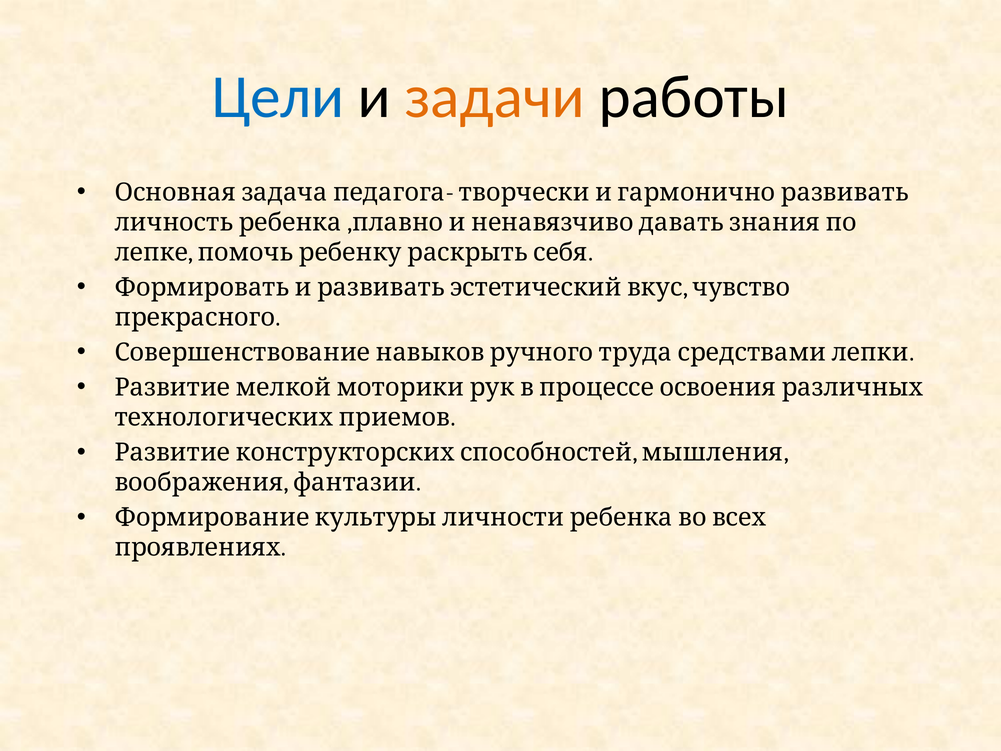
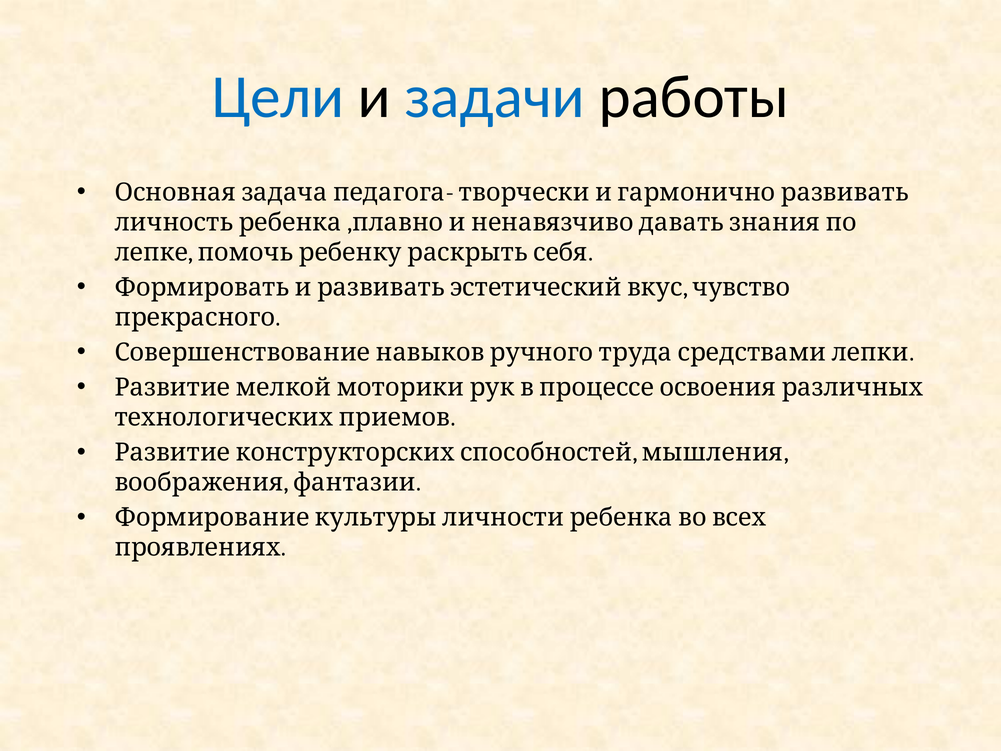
задачи colour: orange -> blue (495, 97)
